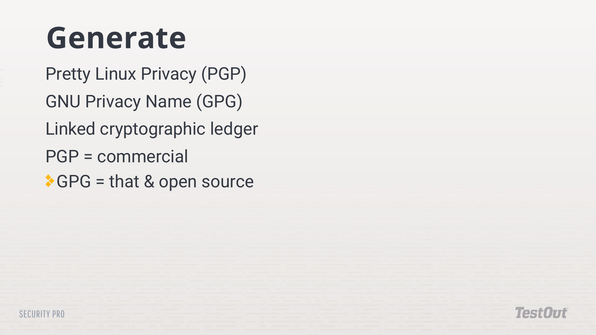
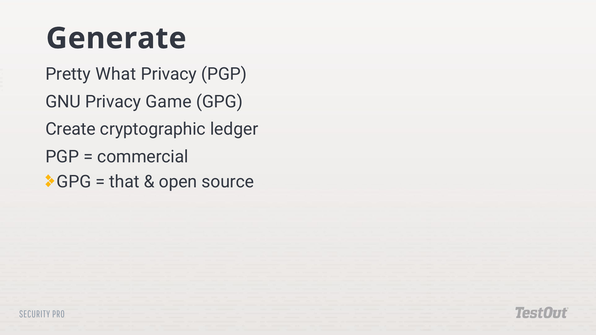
Linux: Linux -> What (116, 74)
Name: Name -> Game (169, 102)
Linked: Linked -> Create (71, 129)
